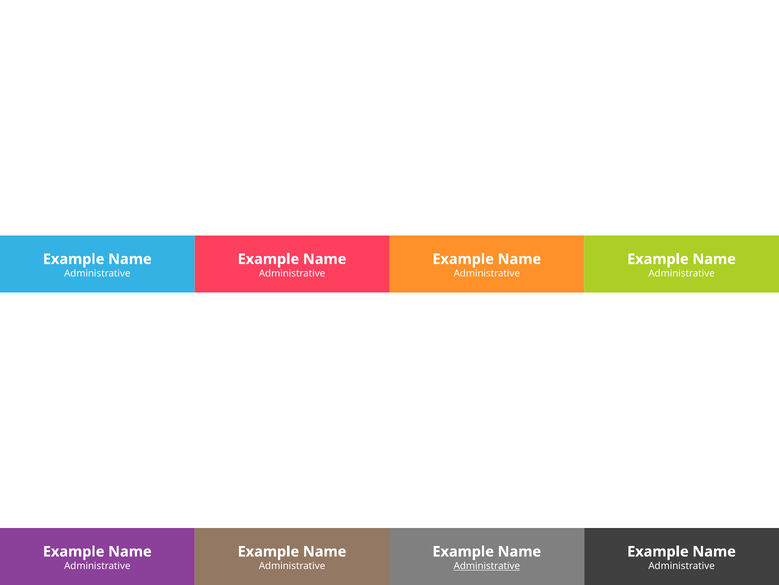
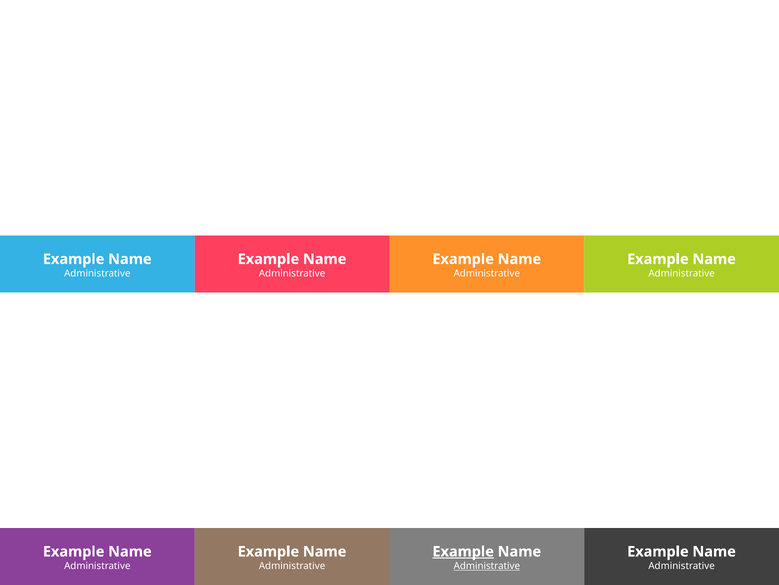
Example underline: none -> present (463, 551)
